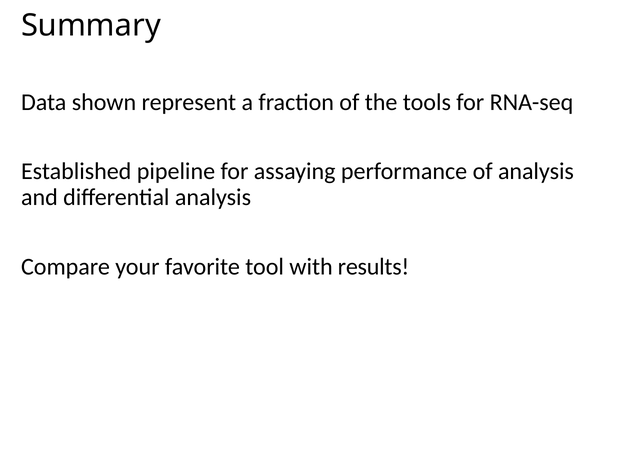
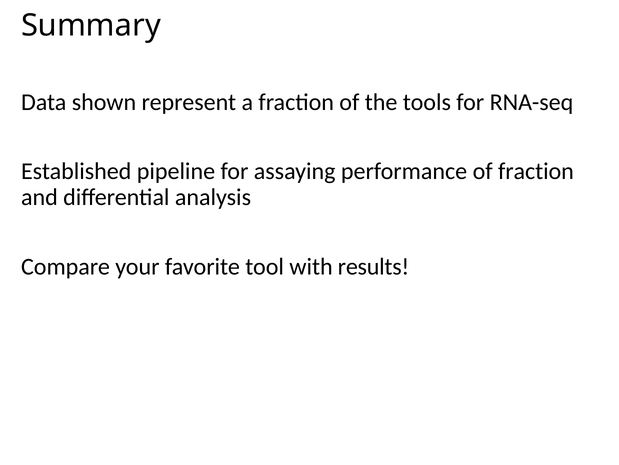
of analysis: analysis -> fraction (536, 171)
